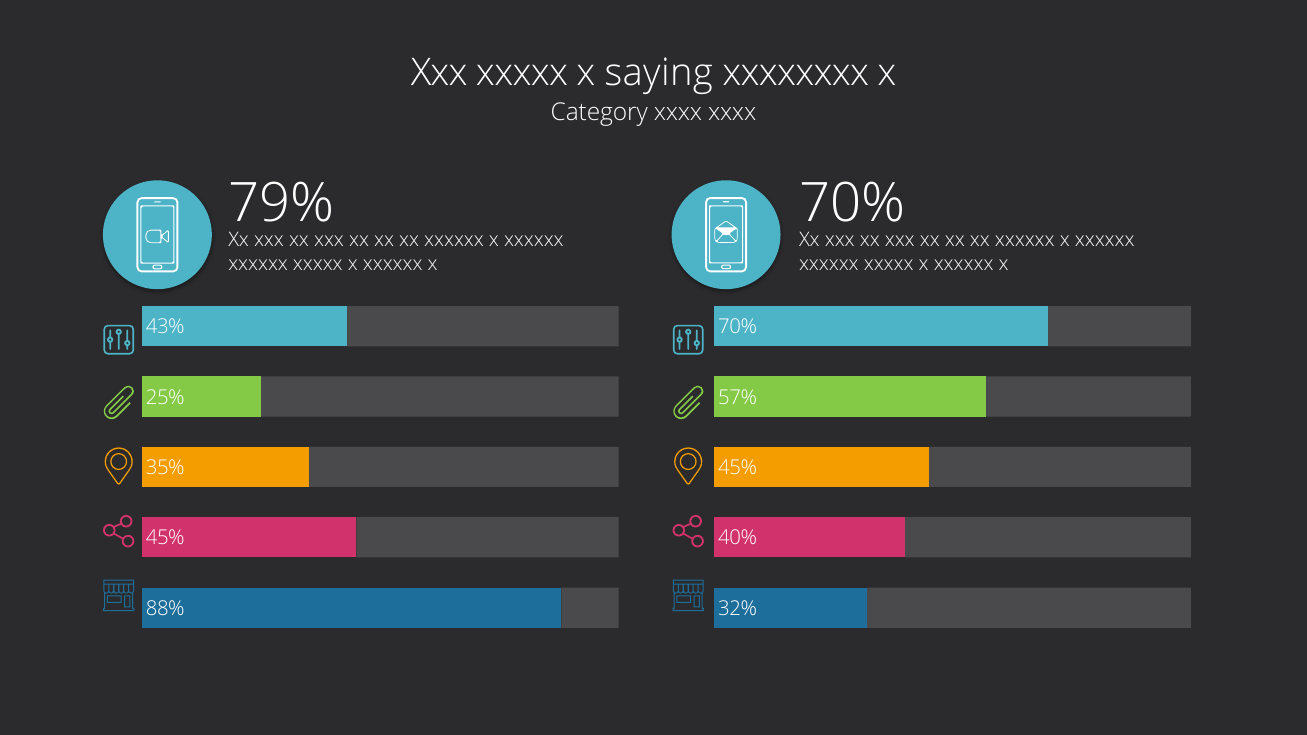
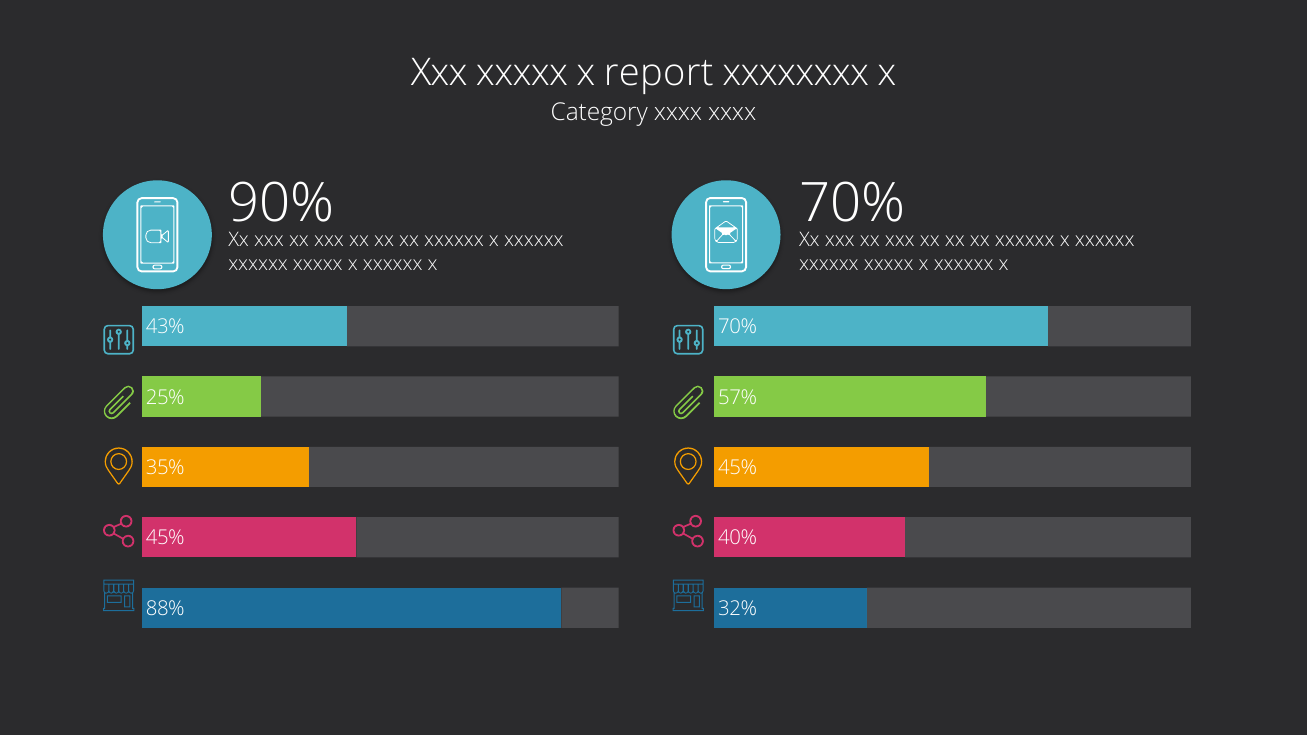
saying: saying -> report (659, 73)
79%: 79% -> 90% (282, 203)
